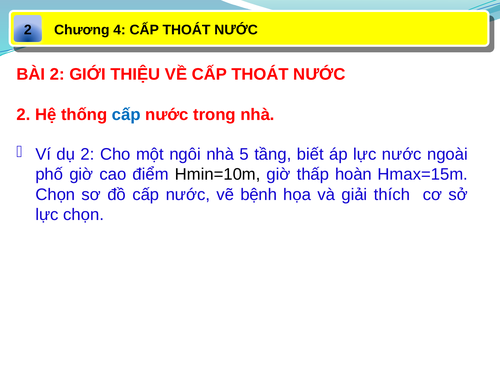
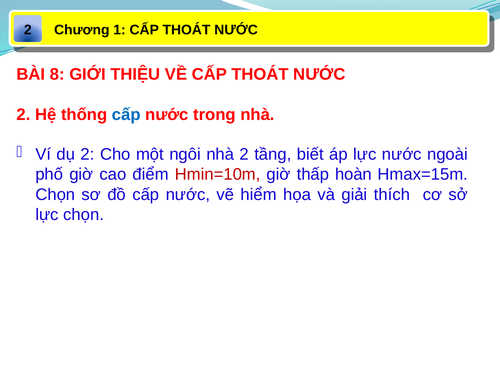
4: 4 -> 1 (120, 30)
BÀI 2: 2 -> 8 (57, 74)
nhà 5: 5 -> 2 (244, 154)
Hmin=10m colour: black -> red (218, 174)
bệnh: bệnh -> hiểm (259, 194)
